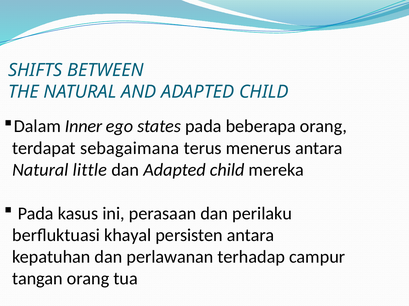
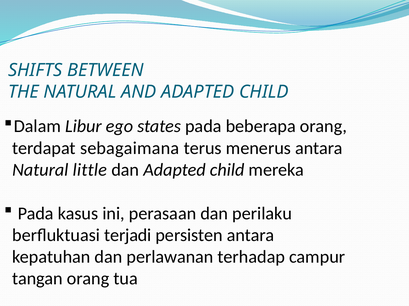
Inner: Inner -> Libur (83, 127)
khayal: khayal -> terjadi (128, 236)
